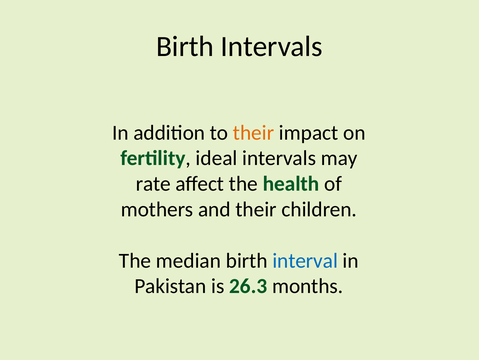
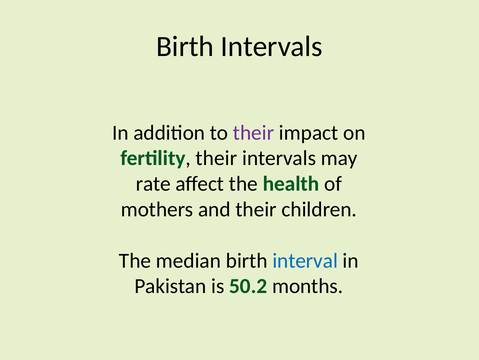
their colour: orange -> purple (254, 132)
fertility ideal: ideal -> their (216, 158)
26.3: 26.3 -> 50.2 (248, 286)
